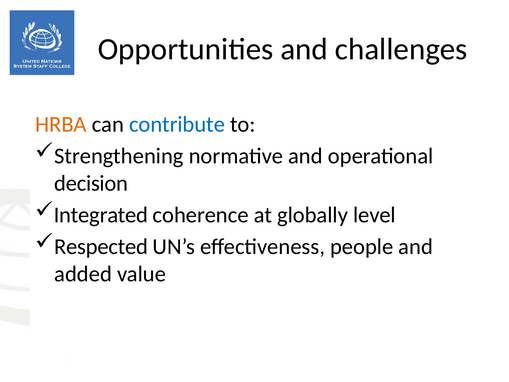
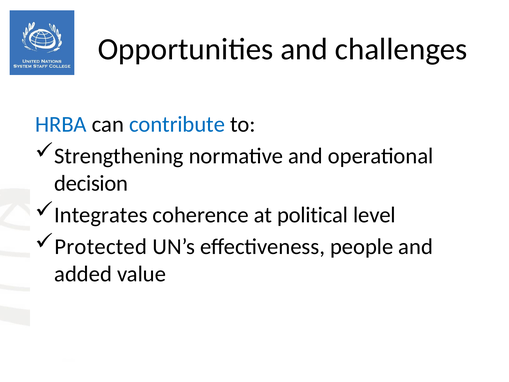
HRBA colour: orange -> blue (61, 124)
Integrated: Integrated -> Integrates (101, 215)
globally: globally -> political (313, 215)
Respected: Respected -> Protected (101, 247)
